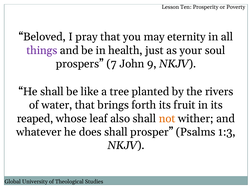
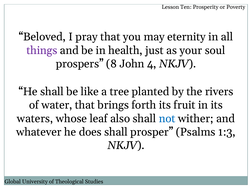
7: 7 -> 8 (112, 64)
9: 9 -> 4 (152, 64)
reaped: reaped -> waters (35, 119)
not colour: orange -> blue (167, 119)
